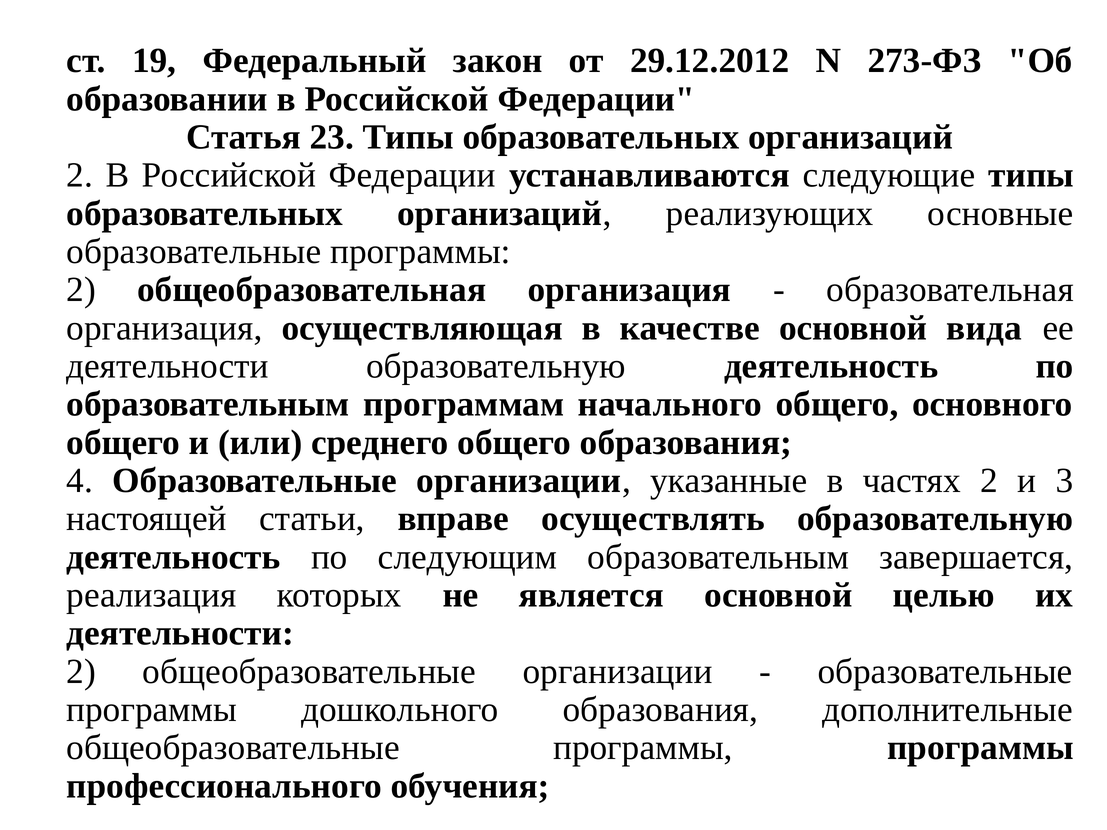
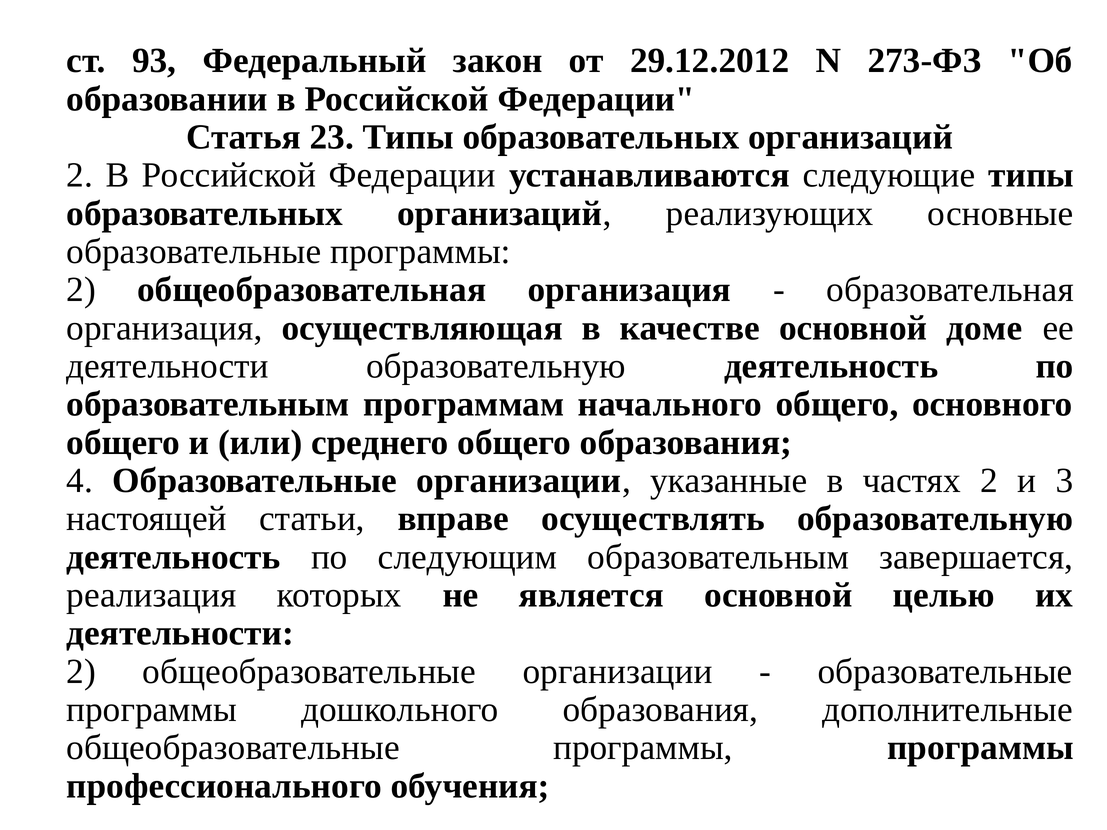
19: 19 -> 93 (154, 61)
вида: вида -> доме (984, 328)
